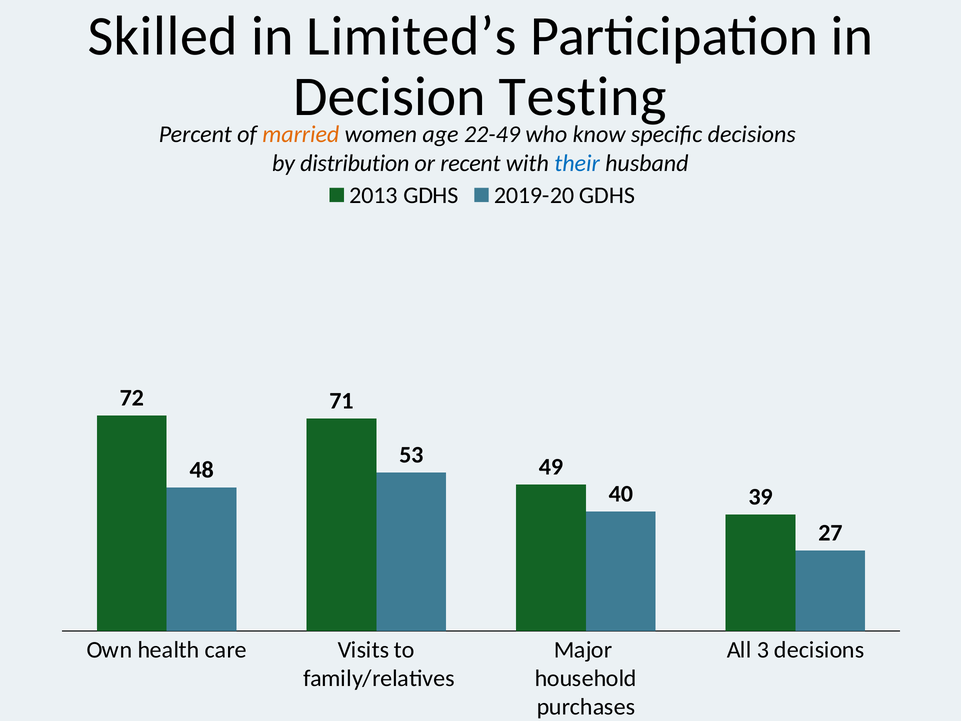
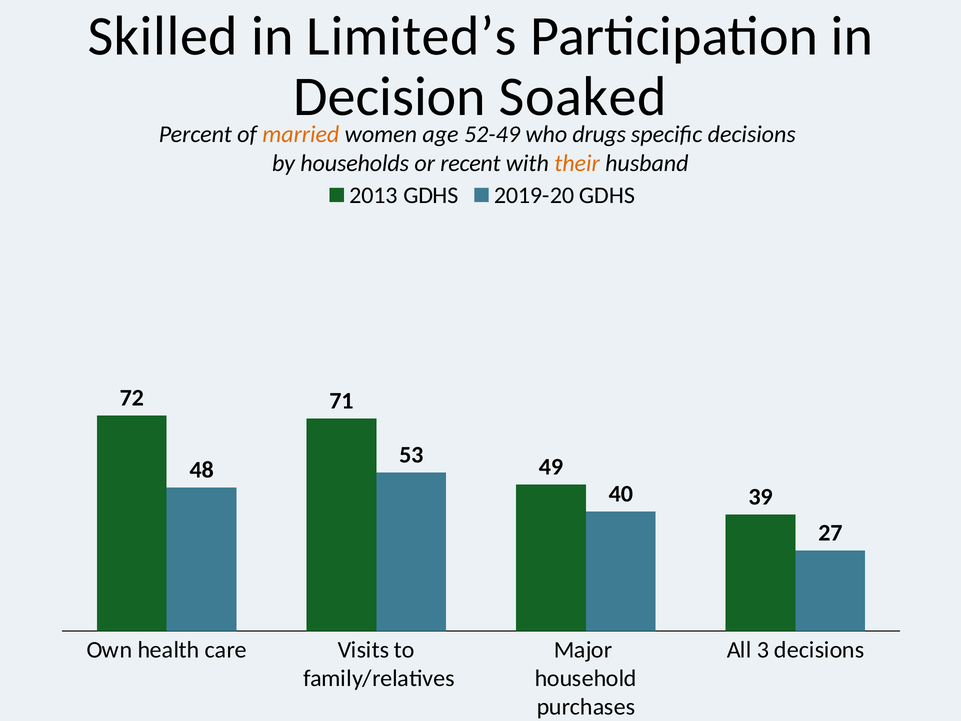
Testing: Testing -> Soaked (583, 97)
22-49: 22-49 -> 52-49 (492, 134)
know: know -> drugs (599, 134)
distribution: distribution -> households (355, 163)
their colour: blue -> orange (577, 163)
